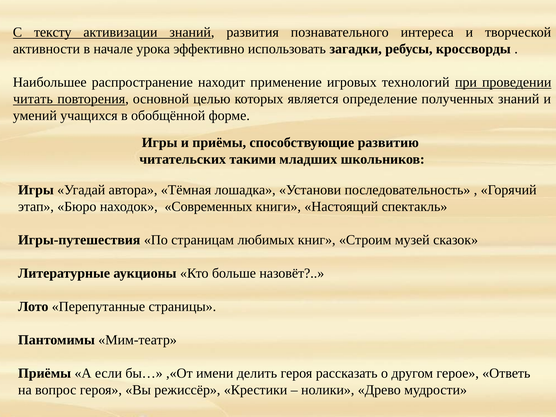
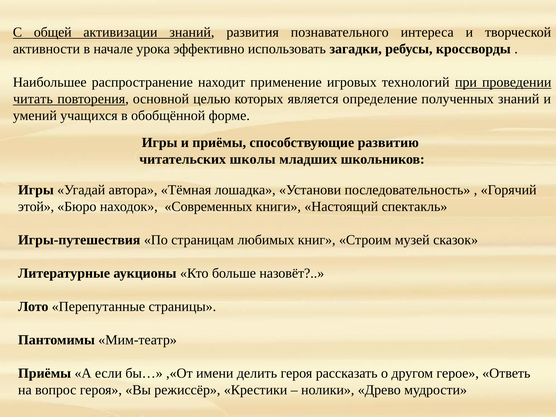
тексту: тексту -> общей (53, 32)
такими: такими -> школы (253, 159)
этап: этап -> этой (36, 207)
